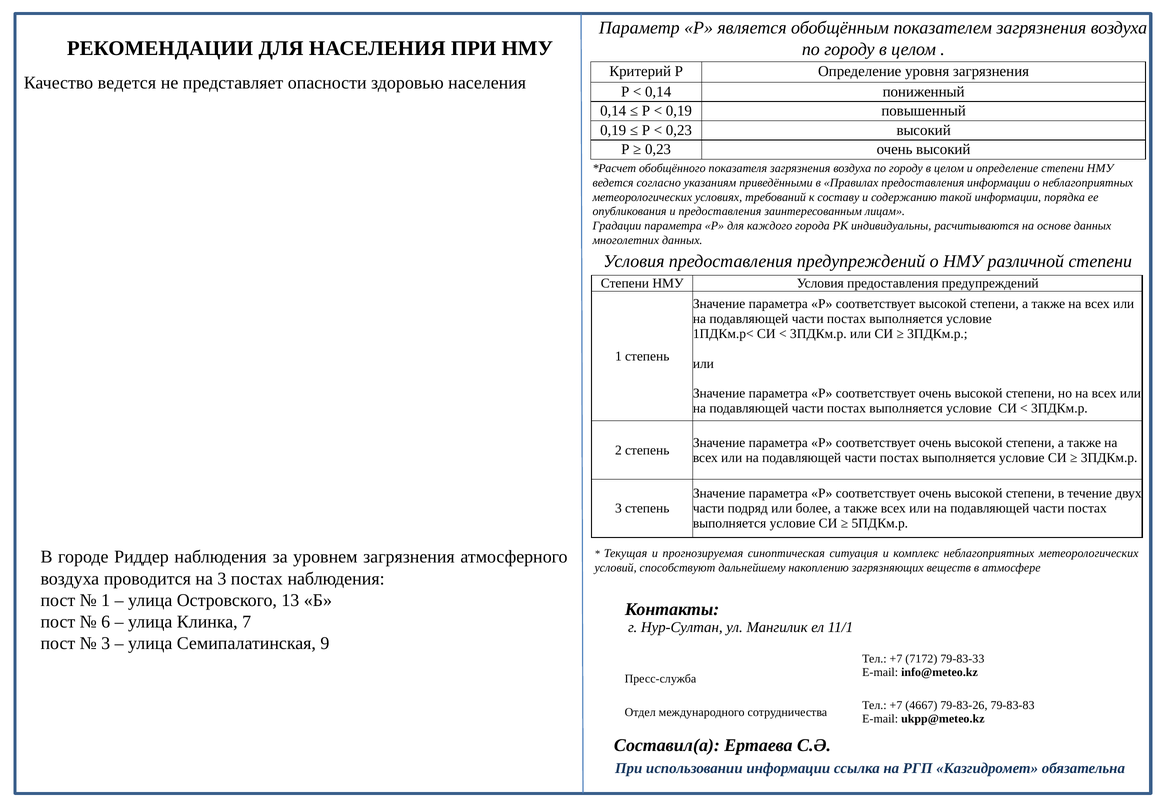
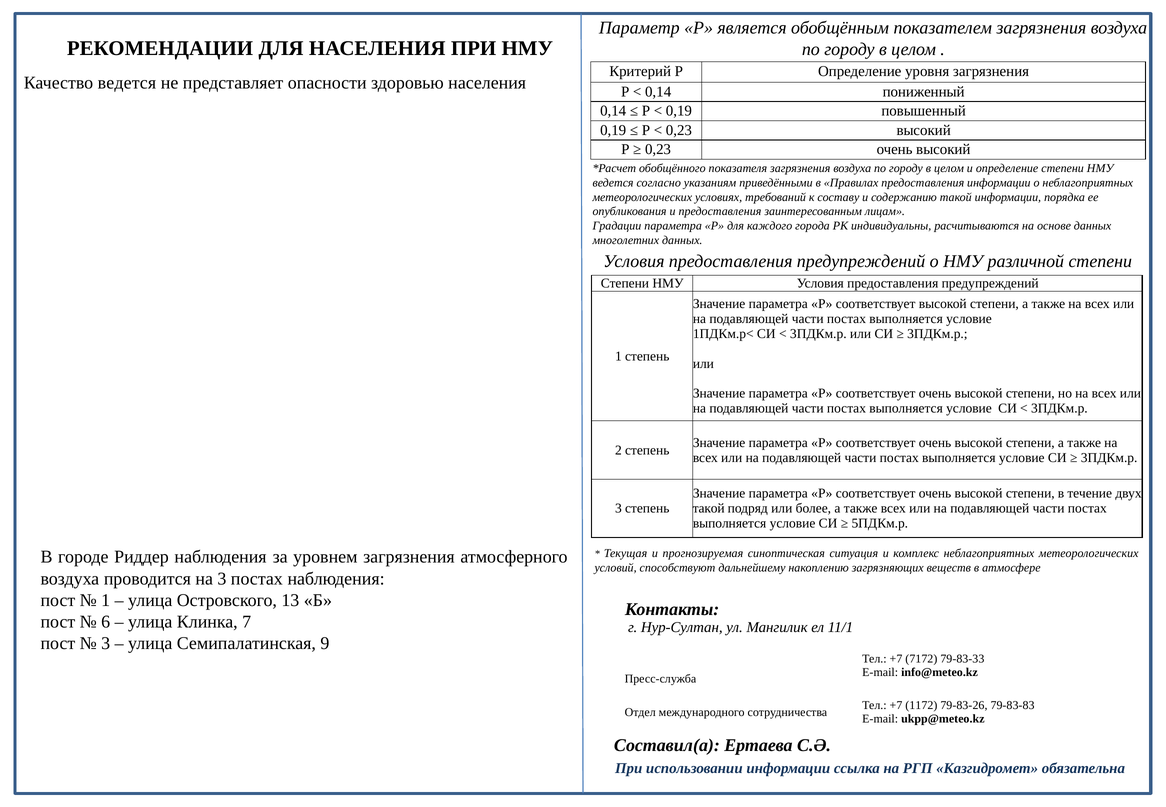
части: части -> такой (709, 509)
4667: 4667 -> 1172 (921, 706)
